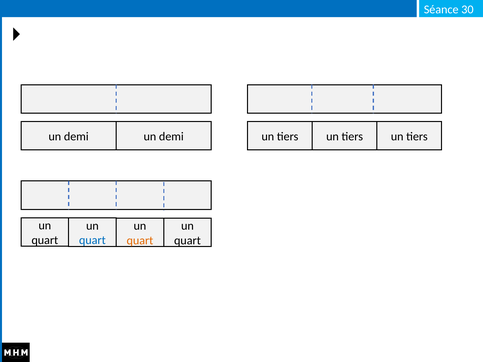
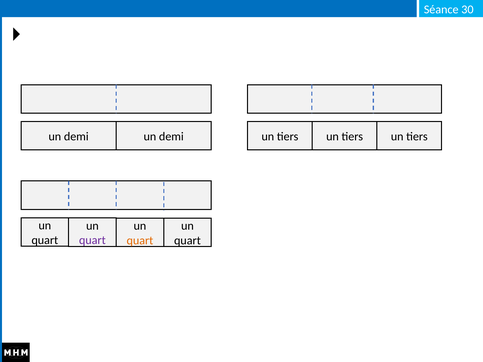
quart colour: blue -> purple (92, 240)
